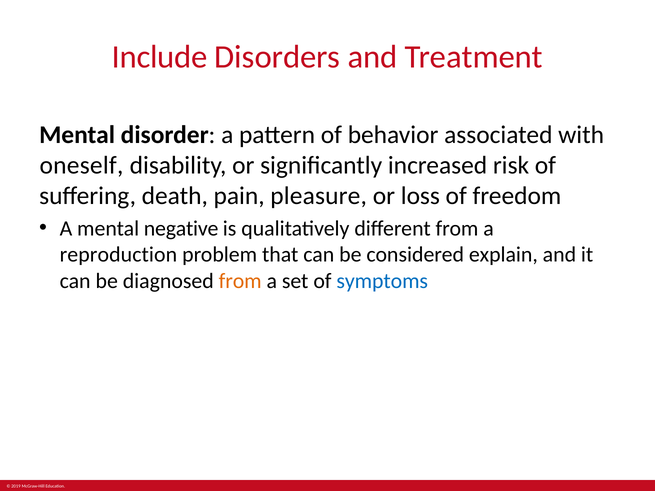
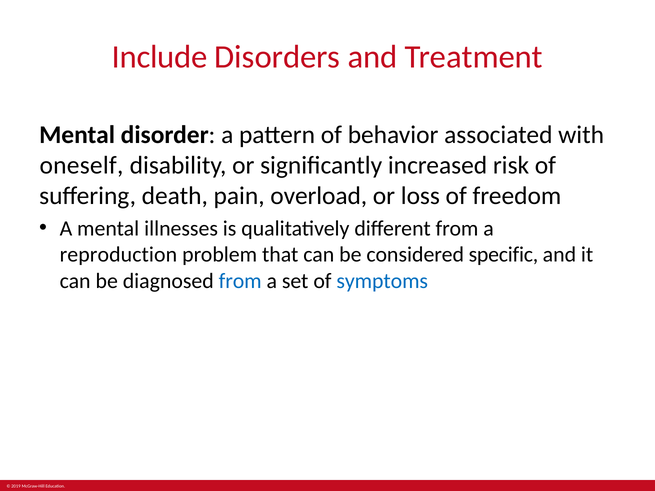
pleasure: pleasure -> overload (319, 196)
negative: negative -> illnesses (181, 229)
explain: explain -> specific (503, 255)
from colour: orange -> blue (240, 281)
